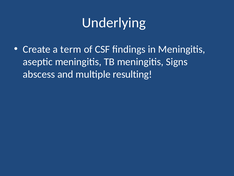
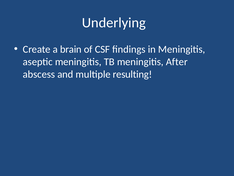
term: term -> brain (71, 49)
Signs: Signs -> After (177, 62)
